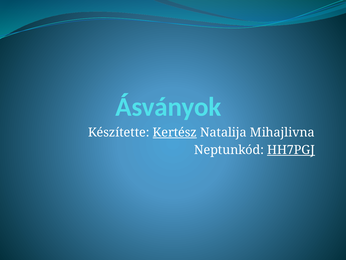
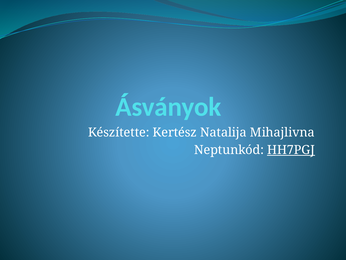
Kertész underline: present -> none (175, 132)
